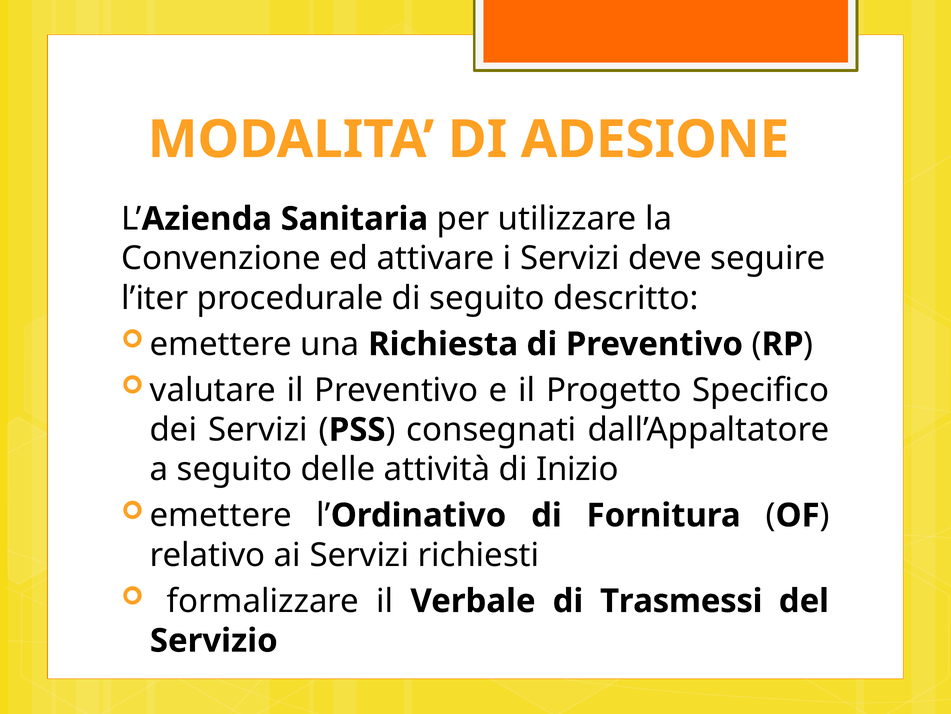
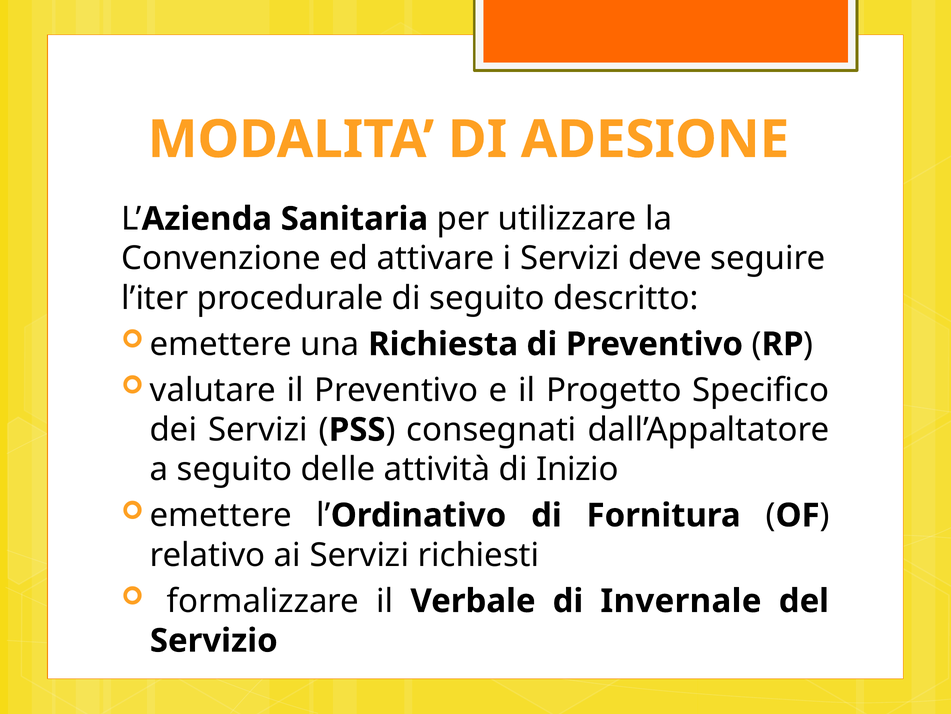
Trasmessi: Trasmessi -> Invernale (681, 601)
